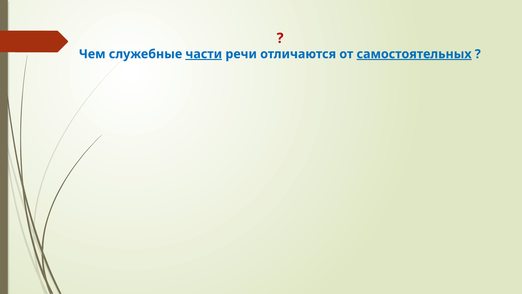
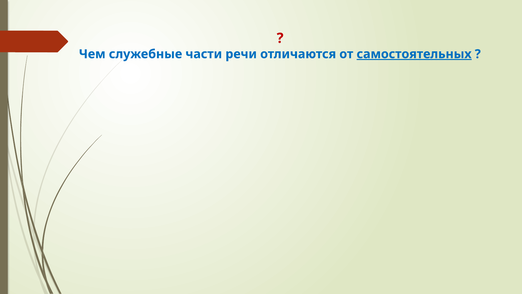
части underline: present -> none (204, 54)
